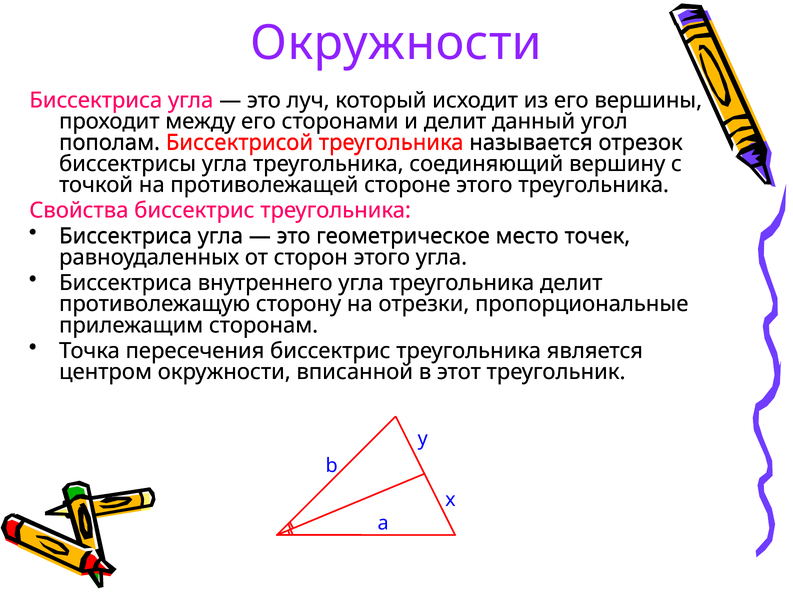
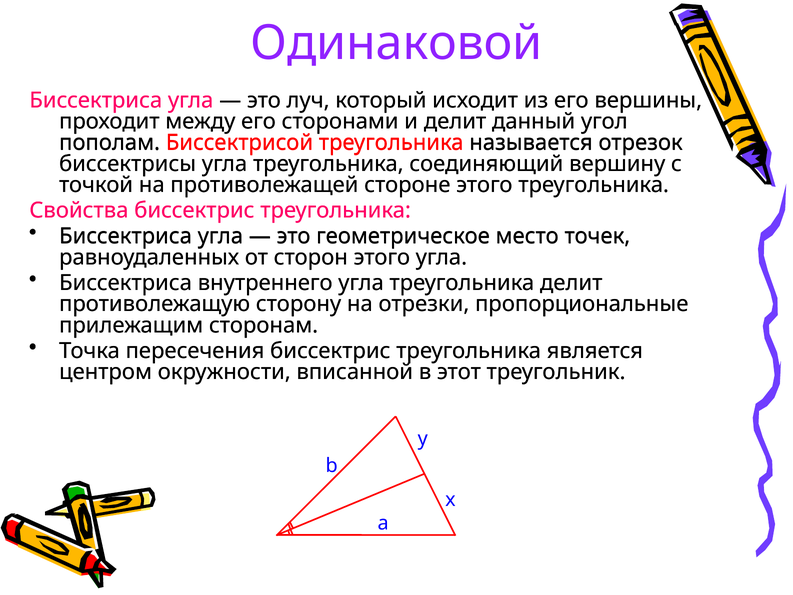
Окружности: Окружности -> Одинаковой (396, 43)
